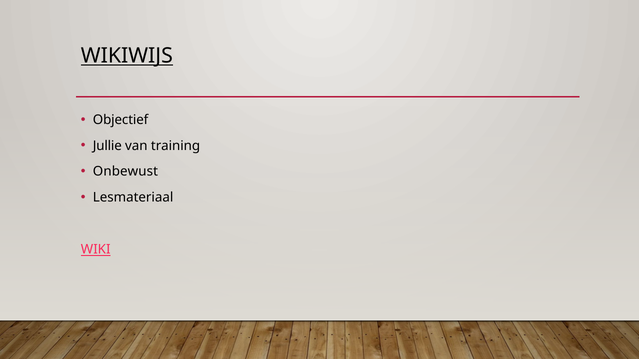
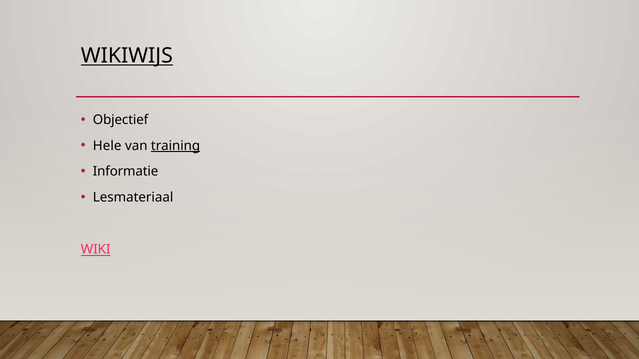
Jullie: Jullie -> Hele (107, 146)
training underline: none -> present (176, 146)
Onbewust: Onbewust -> Informatie (126, 172)
